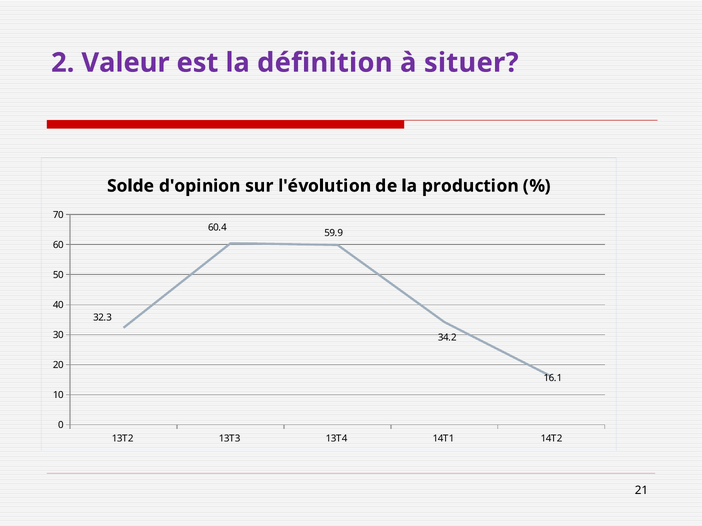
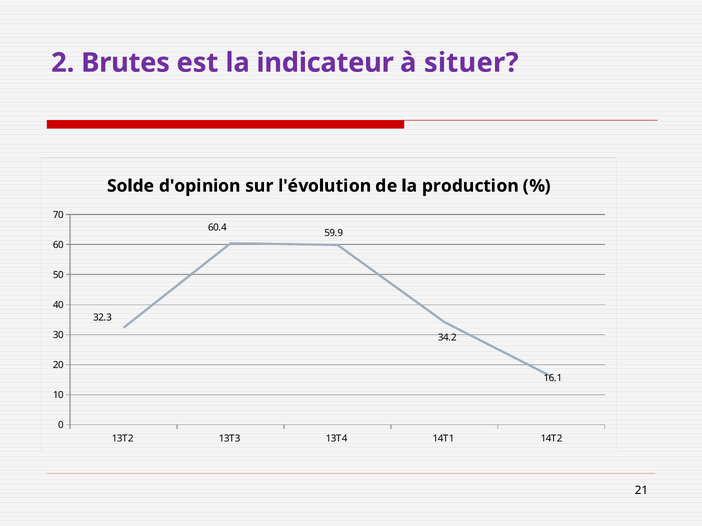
Valeur: Valeur -> Brutes (126, 63)
définition: définition -> indicateur (325, 63)
